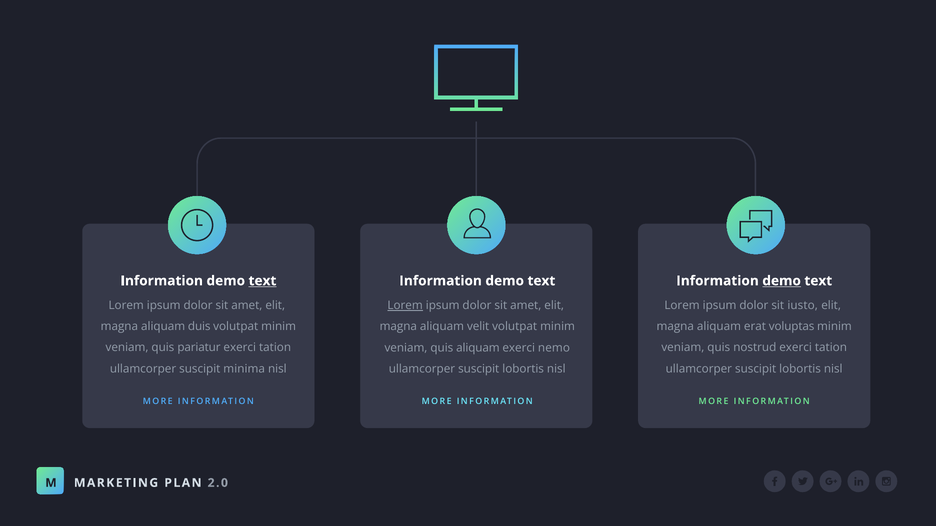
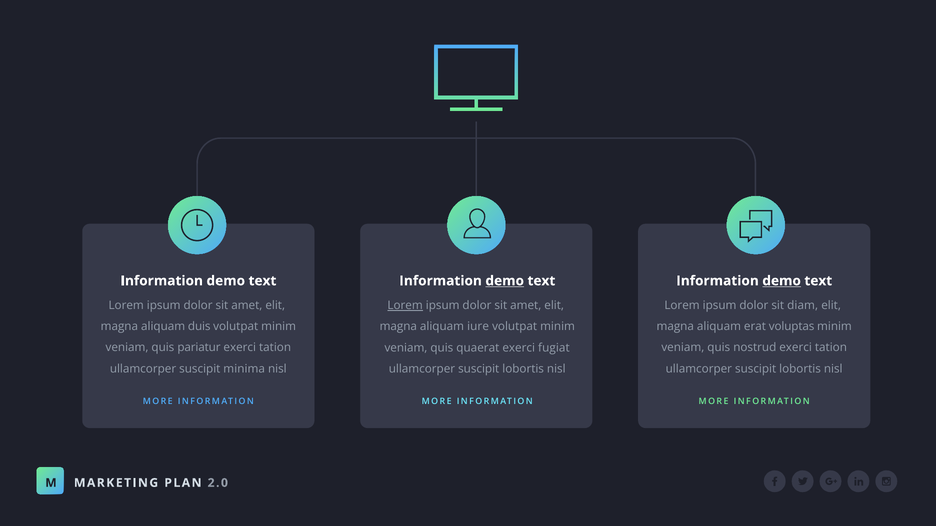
text underline: present -> none (262, 281)
demo underline: none -> present (505, 281)
iusto: iusto -> diam (803, 306)
velit: velit -> iure (478, 327)
quis aliquam: aliquam -> quaerat (478, 348)
nemo: nemo -> fugiat (554, 348)
